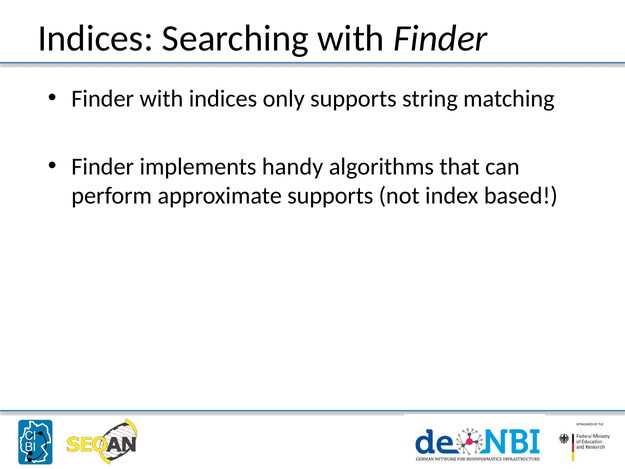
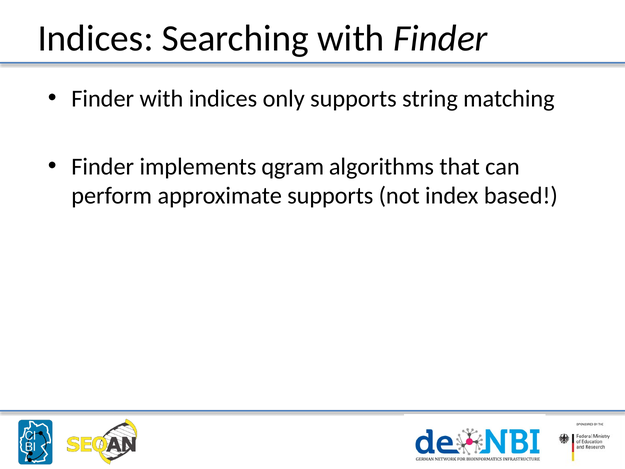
handy: handy -> qgram (293, 167)
